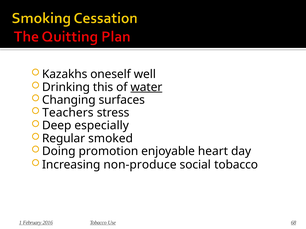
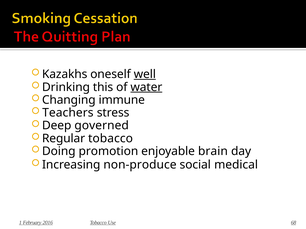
well underline: none -> present (145, 74)
surfaces: surfaces -> immune (122, 100)
especially: especially -> governed (102, 126)
Regular smoked: smoked -> tobacco (111, 139)
heart: heart -> brain (213, 152)
social tobacco: tobacco -> medical (236, 165)
